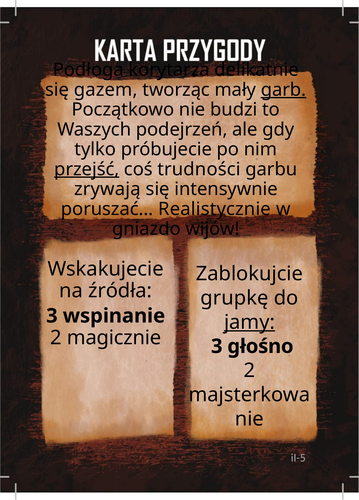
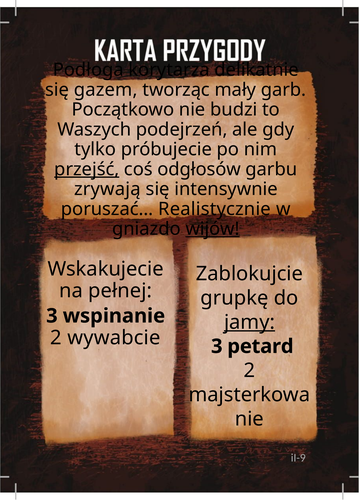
garb underline: present -> none (283, 90)
trudności: trudności -> odgłosów (199, 169)
wijów underline: none -> present (213, 229)
źródła: źródła -> pełnej (120, 291)
magicznie: magicznie -> wywabcie (114, 337)
głośno: głośno -> petard (260, 346)
iI-5: iI-5 -> iI-9 (298, 458)
